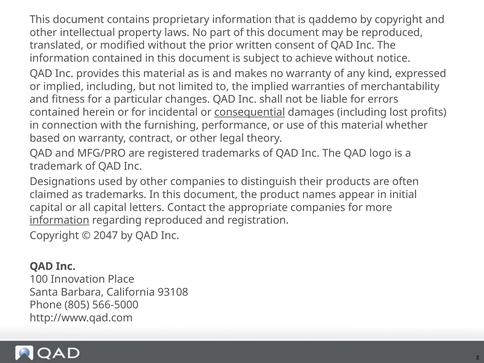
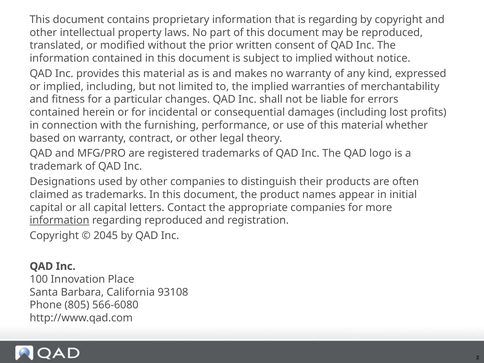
is qaddemo: qaddemo -> regarding (333, 20)
to achieve: achieve -> implied (314, 58)
consequential underline: present -> none (250, 112)
2047: 2047 -> 2045 (106, 236)
566-5000: 566-5000 -> 566-6080 (115, 305)
